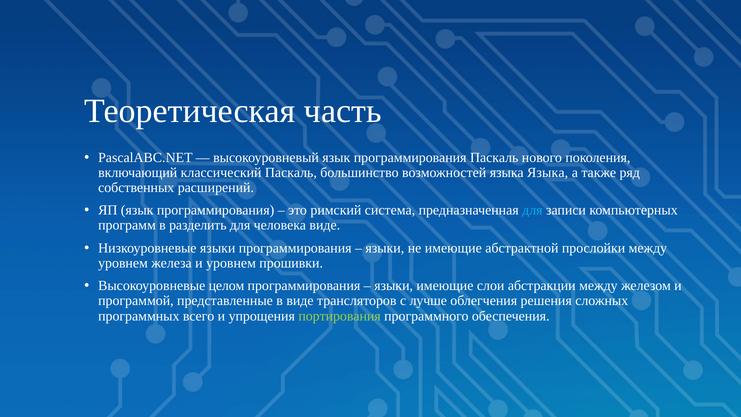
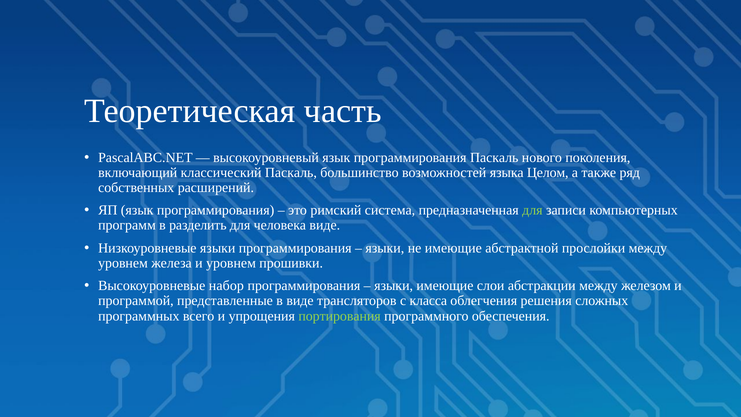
языка Языка: Языка -> Целом (548, 173)
для colour: light blue -> light green (532, 210)
целом: целом -> набор (226, 286)
лучше: лучше -> класса (428, 301)
